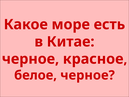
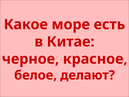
белое черное: черное -> делают (88, 75)
